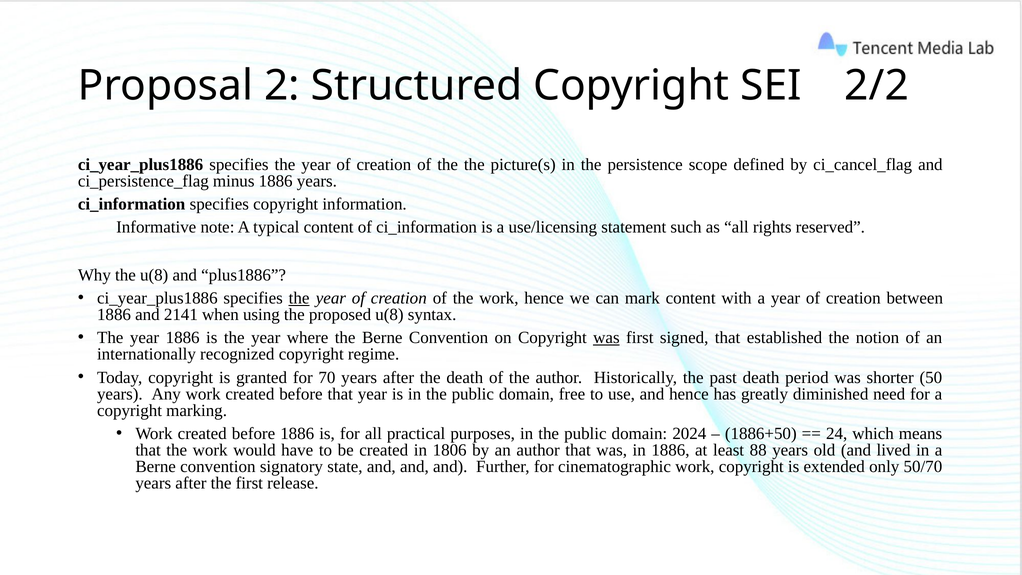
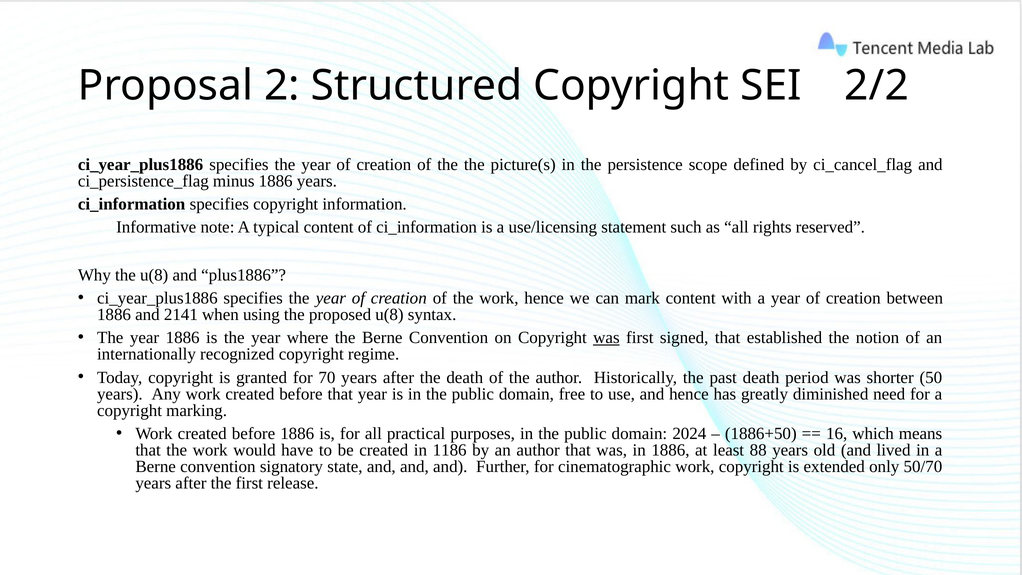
the underline: present -> none (299, 298)
24: 24 -> 16 (837, 433)
1806: 1806 -> 1186 (450, 450)
